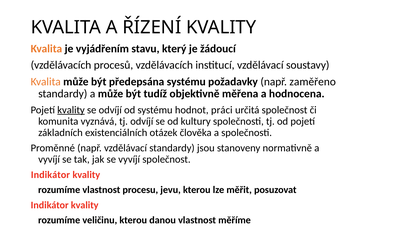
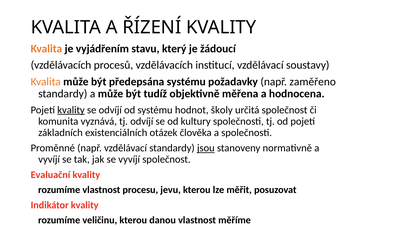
práci: práci -> školy (222, 110)
jsou underline: none -> present (206, 148)
Indikátor: Indikátor -> Evaluační (50, 175)
